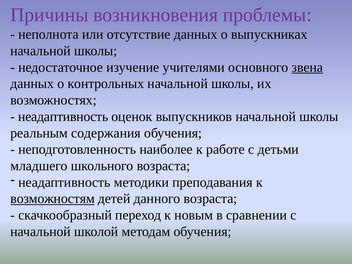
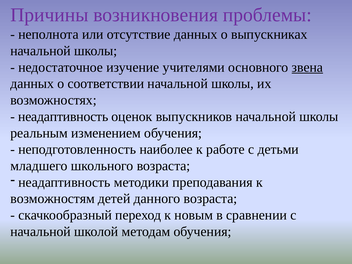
контрольных: контрольных -> соответствии (106, 84)
содержания: содержания -> изменением (106, 133)
возможностям underline: present -> none (53, 199)
